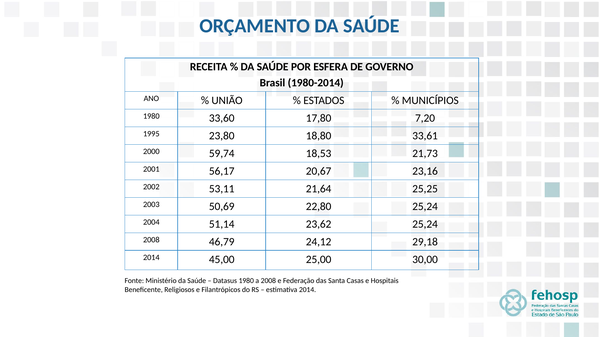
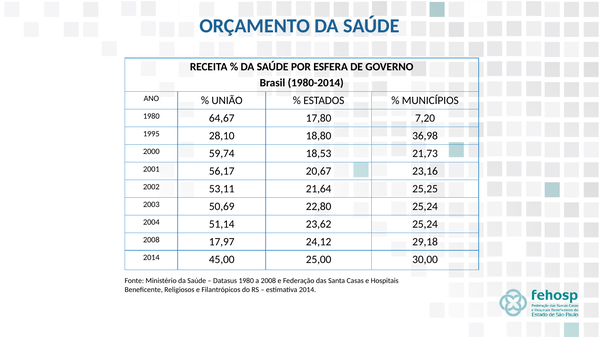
33,60: 33,60 -> 64,67 (222, 118)
23,80: 23,80 -> 28,10 (222, 136)
33,61: 33,61 -> 36,98 (425, 136)
46,79: 46,79 -> 17,97 (222, 242)
